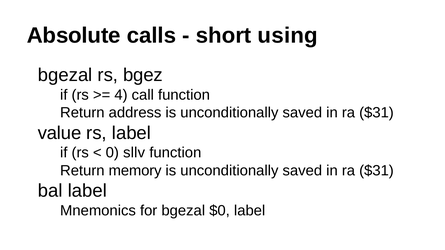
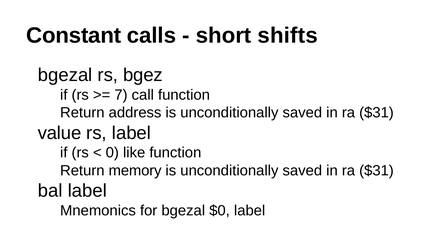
Absolute: Absolute -> Constant (74, 35)
using: using -> shifts (288, 35)
4: 4 -> 7 (121, 95)
sllv: sllv -> like (134, 153)
